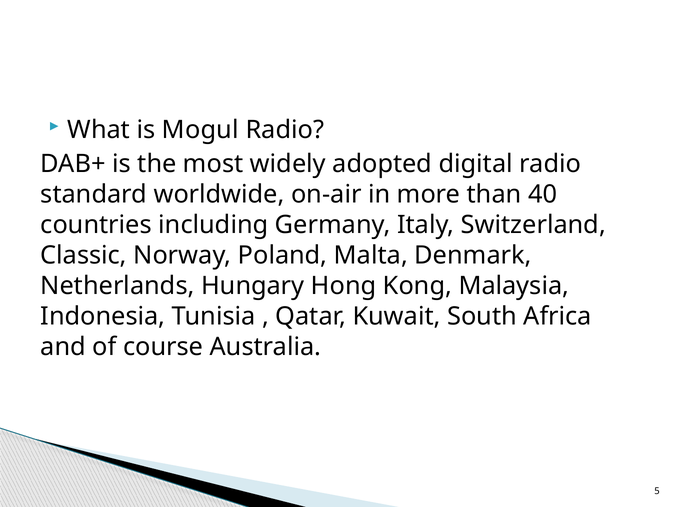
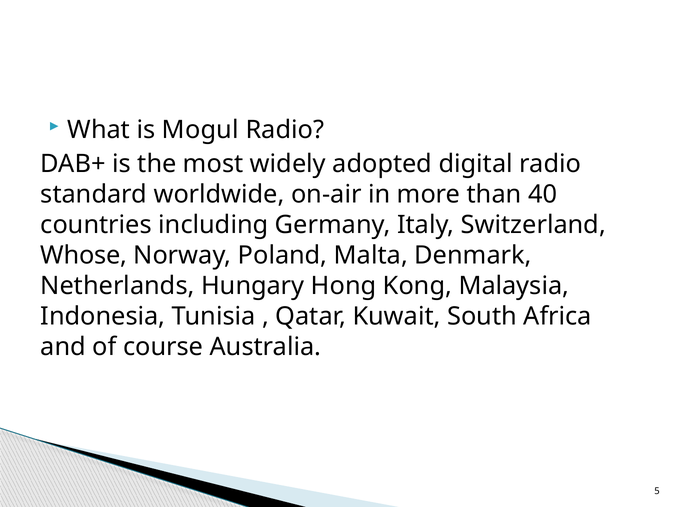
Classic: Classic -> Whose (84, 255)
